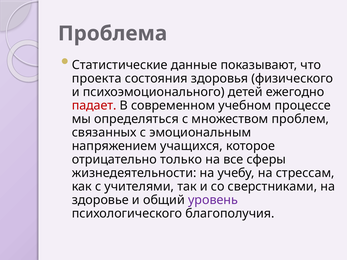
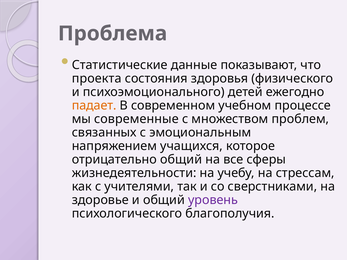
падает colour: red -> orange (94, 106)
определяться: определяться -> современные (136, 119)
отрицательно только: только -> общий (181, 160)
